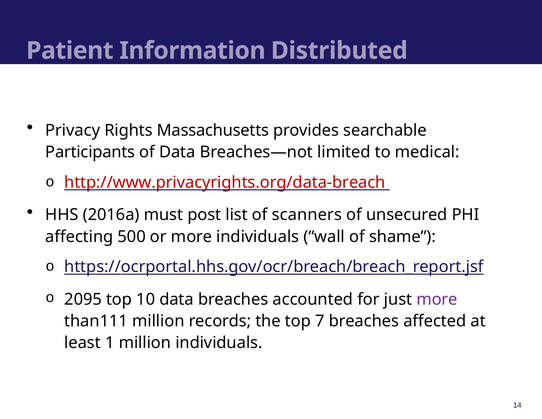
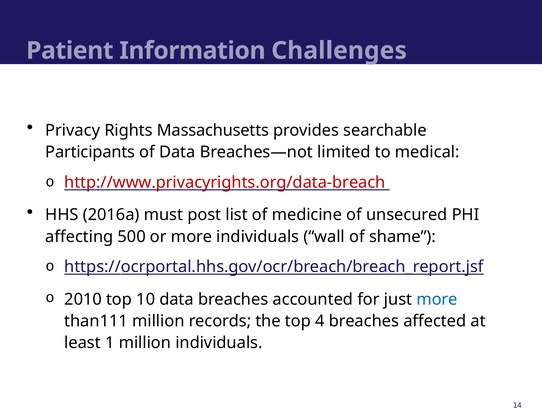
Distributed: Distributed -> Challenges (339, 51)
scanners: scanners -> medicine (307, 215)
2095: 2095 -> 2010 (83, 299)
more colour: purple -> blue (437, 299)
7: 7 -> 4 (320, 321)
